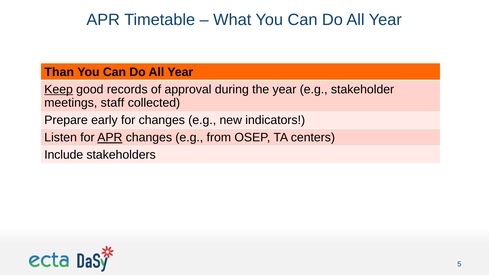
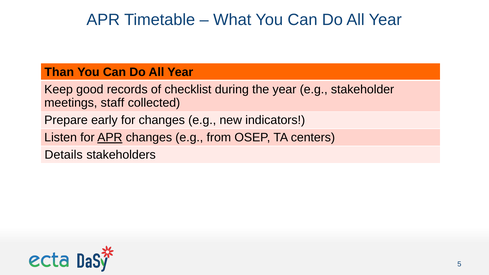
Keep underline: present -> none (59, 89)
approval: approval -> checklist (188, 89)
Include: Include -> Details (64, 155)
